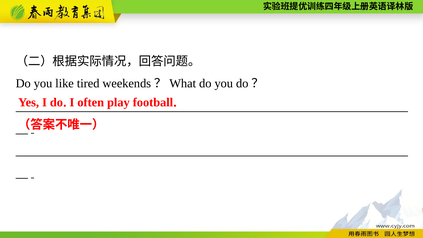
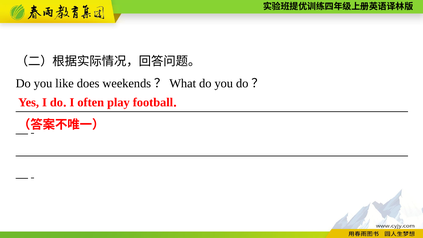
tired: tired -> does (88, 84)
